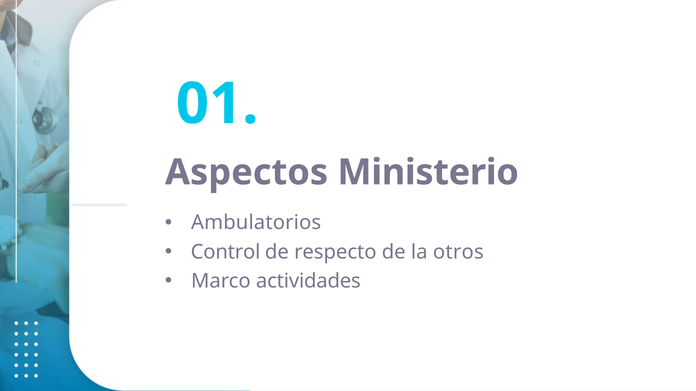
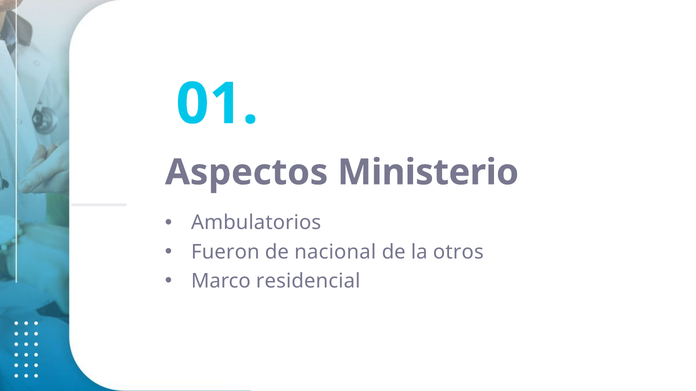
Control: Control -> Fueron (225, 252)
respecto: respecto -> nacional (335, 252)
actividades: actividades -> residencial (308, 281)
